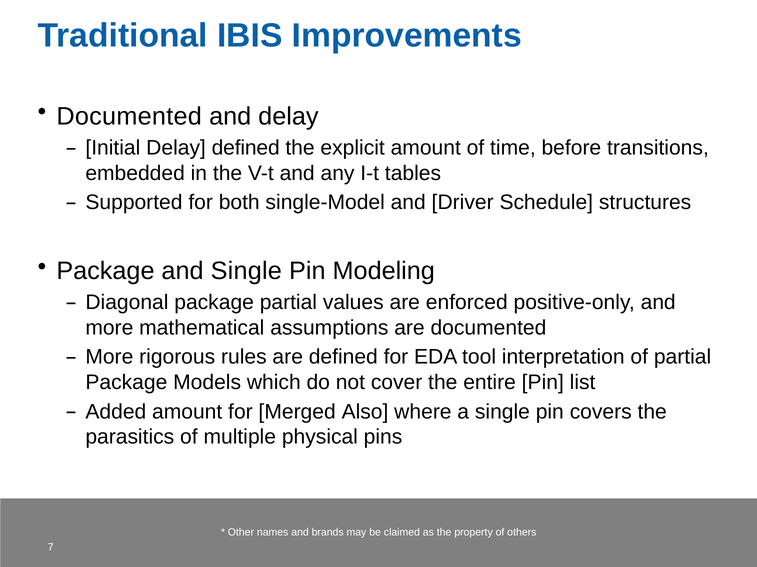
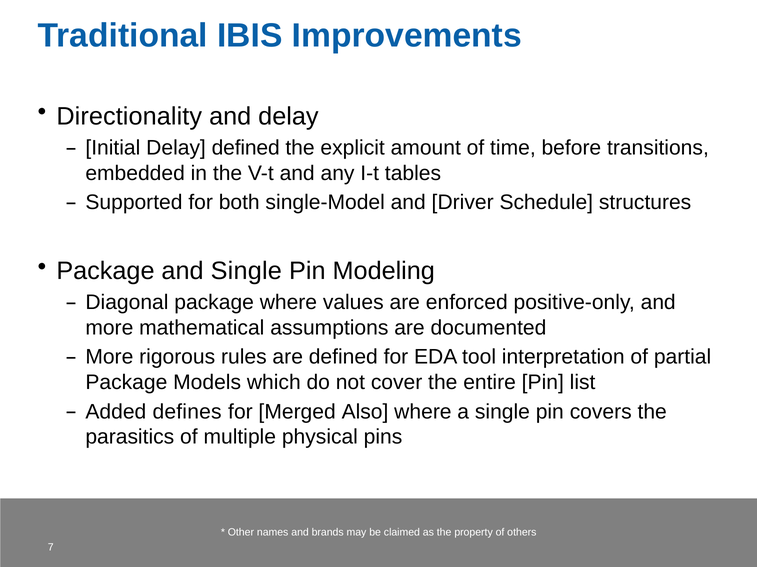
Documented: Documented -> Directionality (129, 116)
package partial: partial -> where (288, 303)
Added amount: amount -> defines (187, 412)
